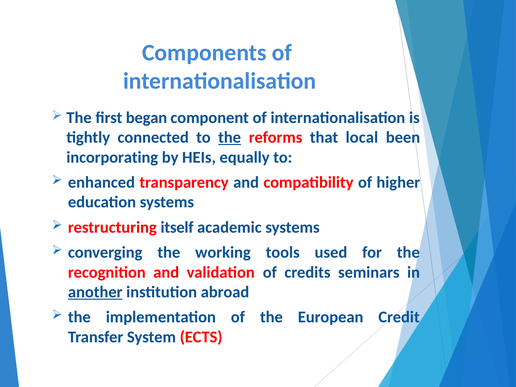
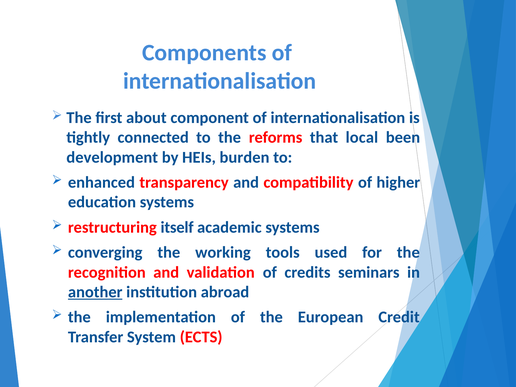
began: began -> about (146, 118)
the underline: present -> none (230, 137)
incorporating: incorporating -> development (112, 157)
equally: equally -> burden (245, 157)
